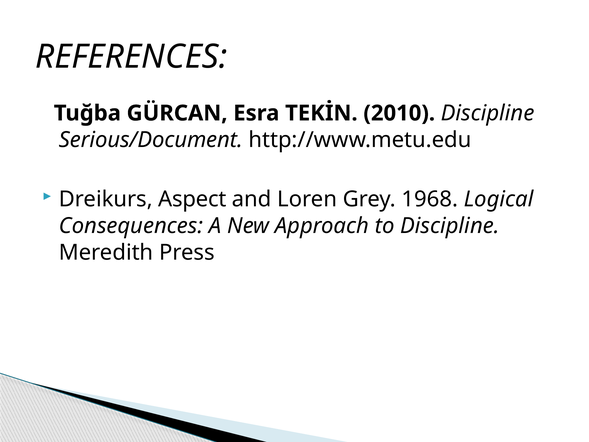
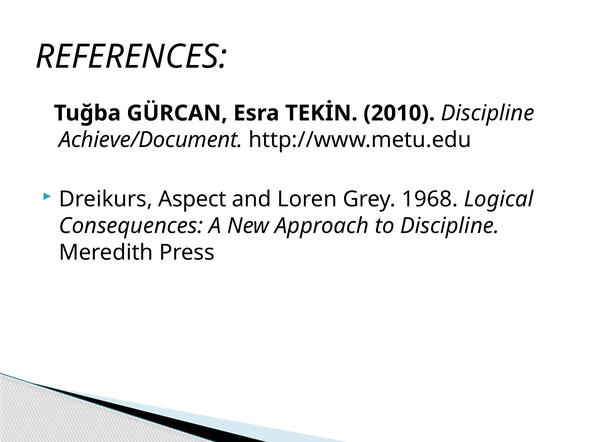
Serious/Document: Serious/Document -> Achieve/Document (151, 140)
